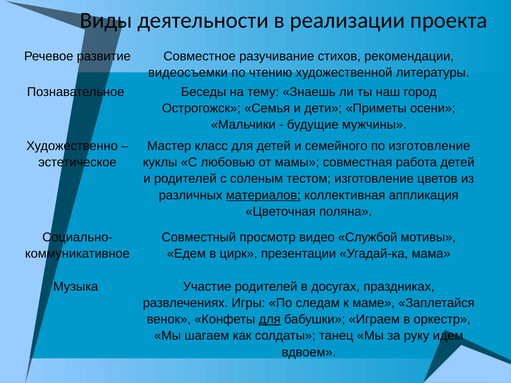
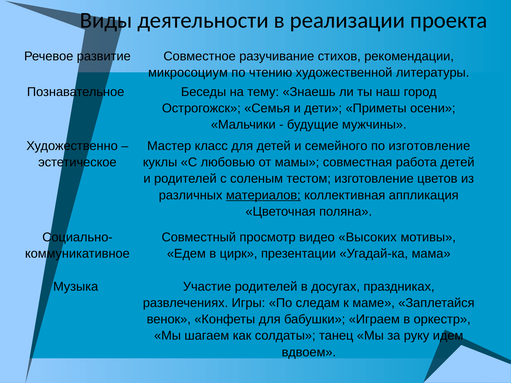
видеосъемки: видеосъемки -> микросоциум (188, 73)
Службой: Службой -> Высоких (368, 237)
для underline: present -> none (270, 320)
